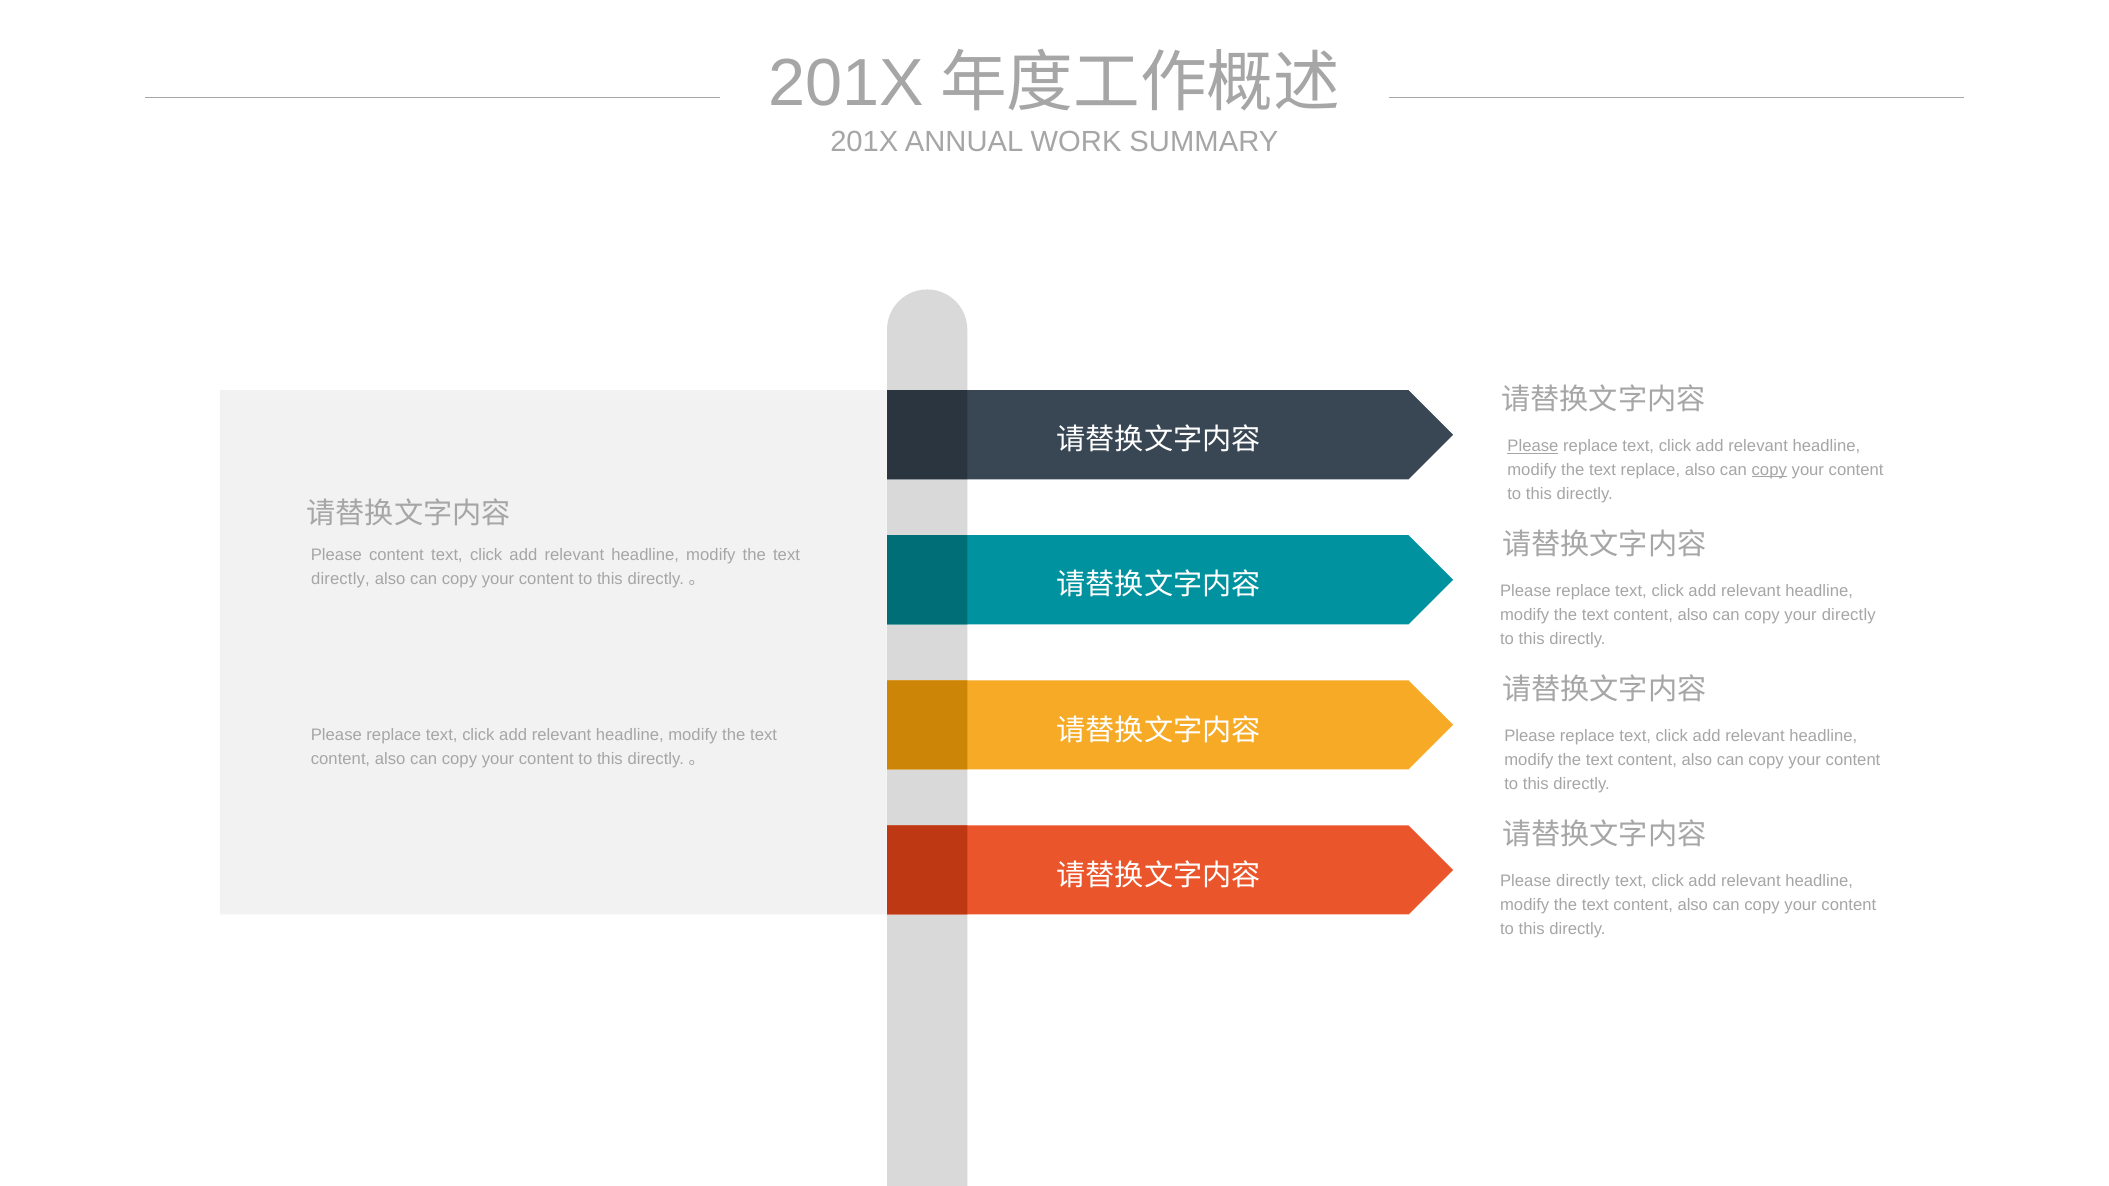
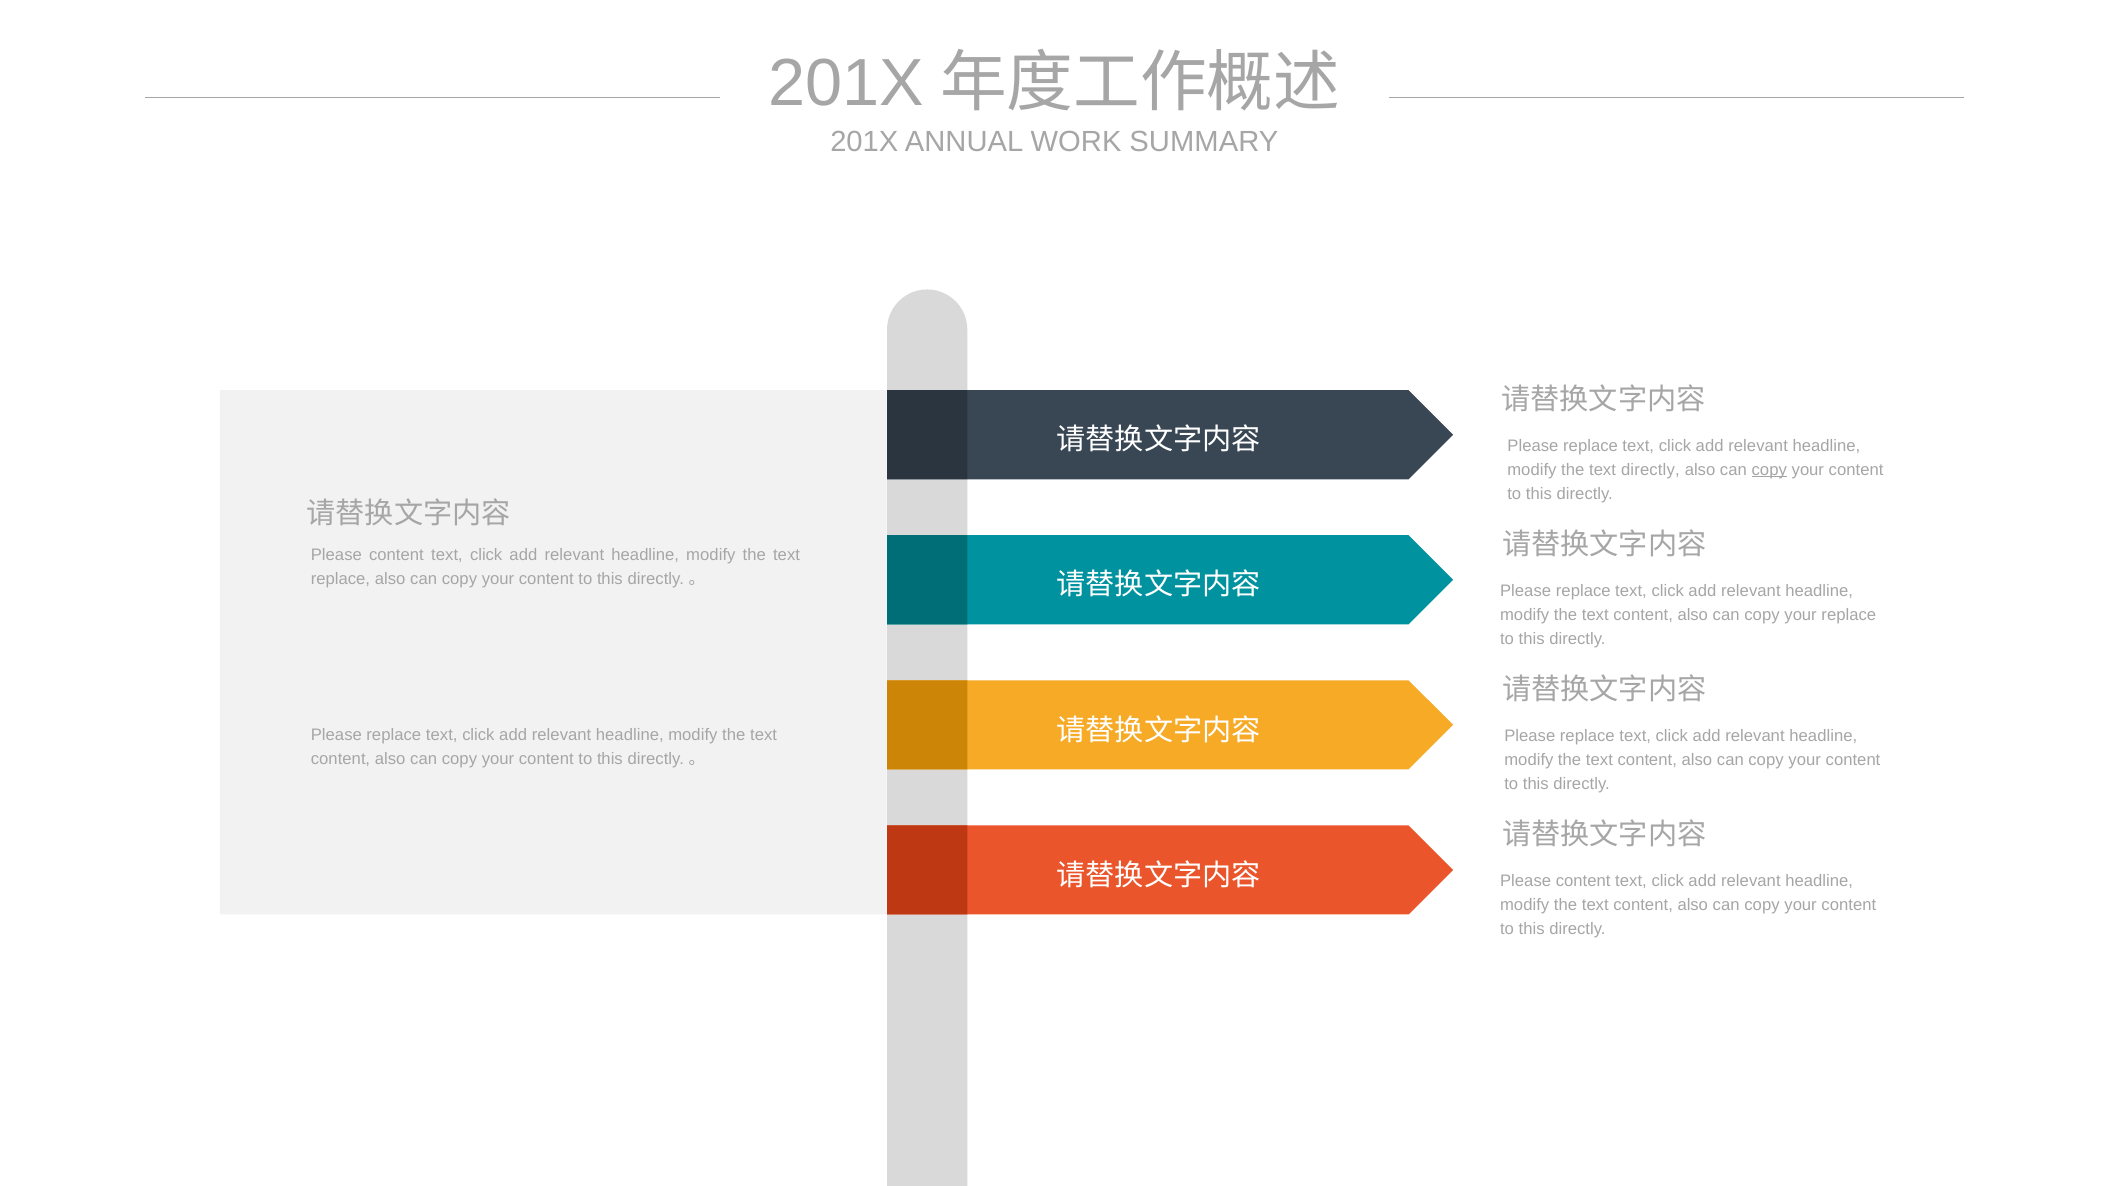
Please underline: present -> none (1533, 446)
text replace: replace -> directly (1650, 470)
directly: directly -> replace (340, 579)
your directly: directly -> replace (1849, 615)
directly: directly -> content (1583, 881)
